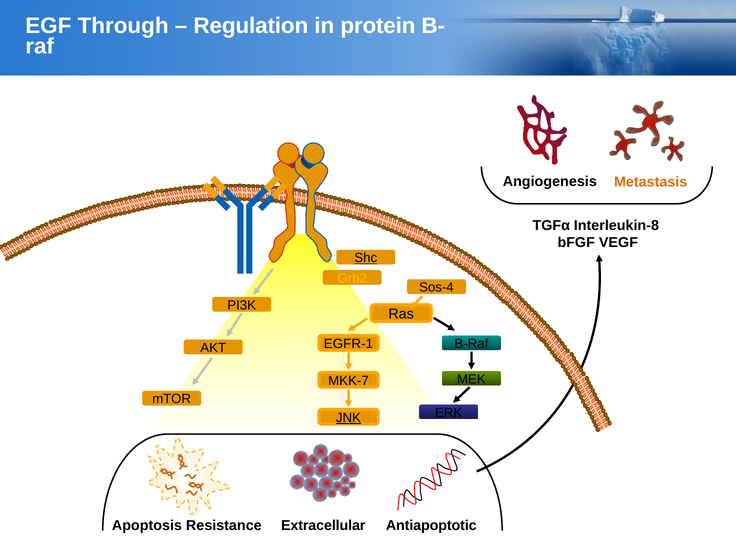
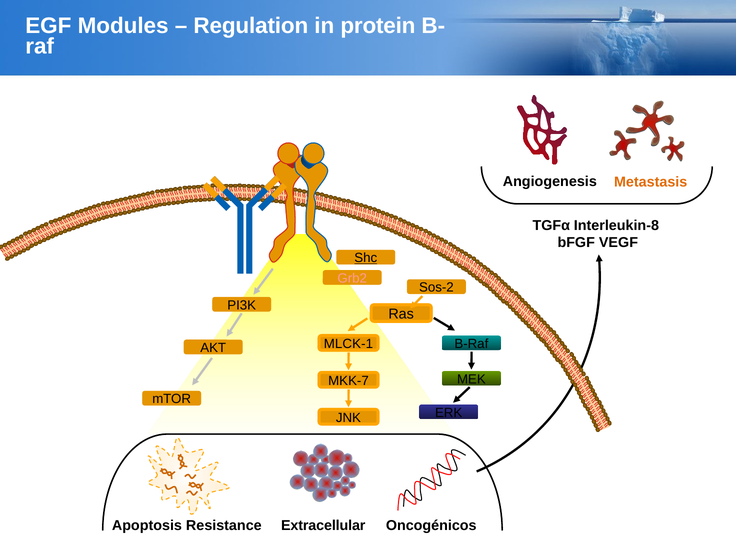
Through: Through -> Modules (123, 26)
Grb2 colour: yellow -> pink (352, 278)
Sos-4: Sos-4 -> Sos-2 (436, 288)
EGFR-1: EGFR-1 -> MLCK-1 (348, 344)
JNK underline: present -> none (348, 418)
Antiapoptotic: Antiapoptotic -> Oncogénicos (431, 525)
